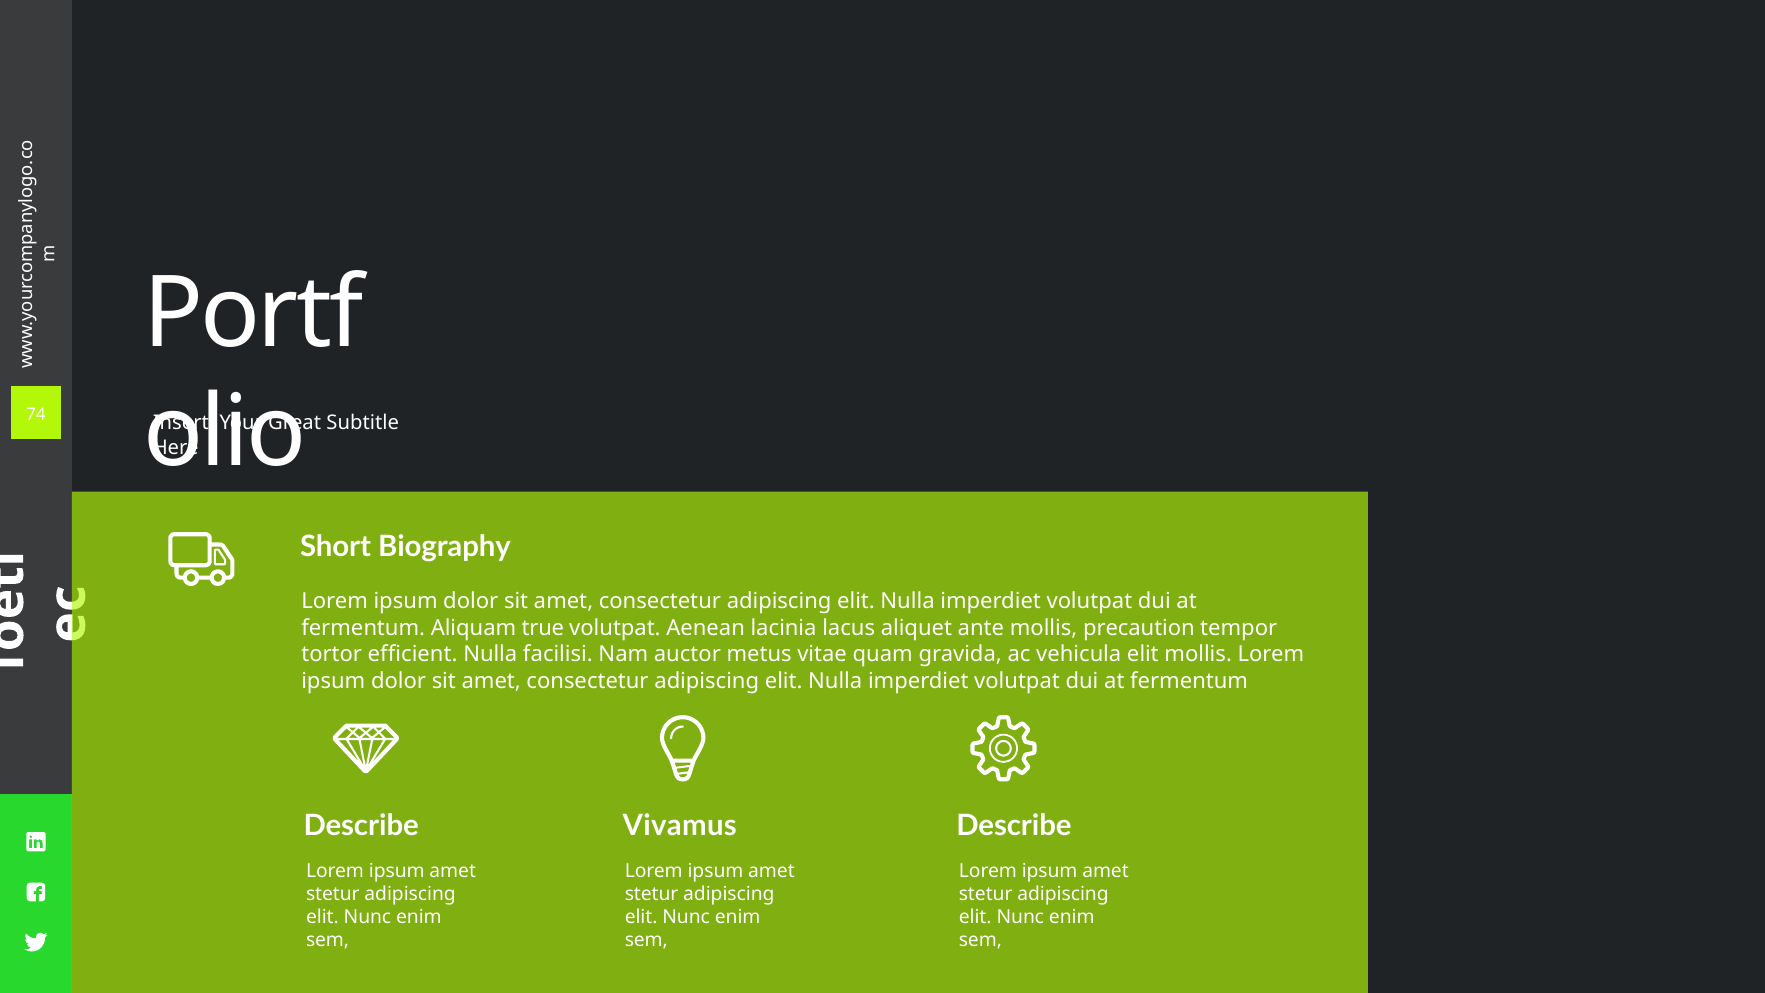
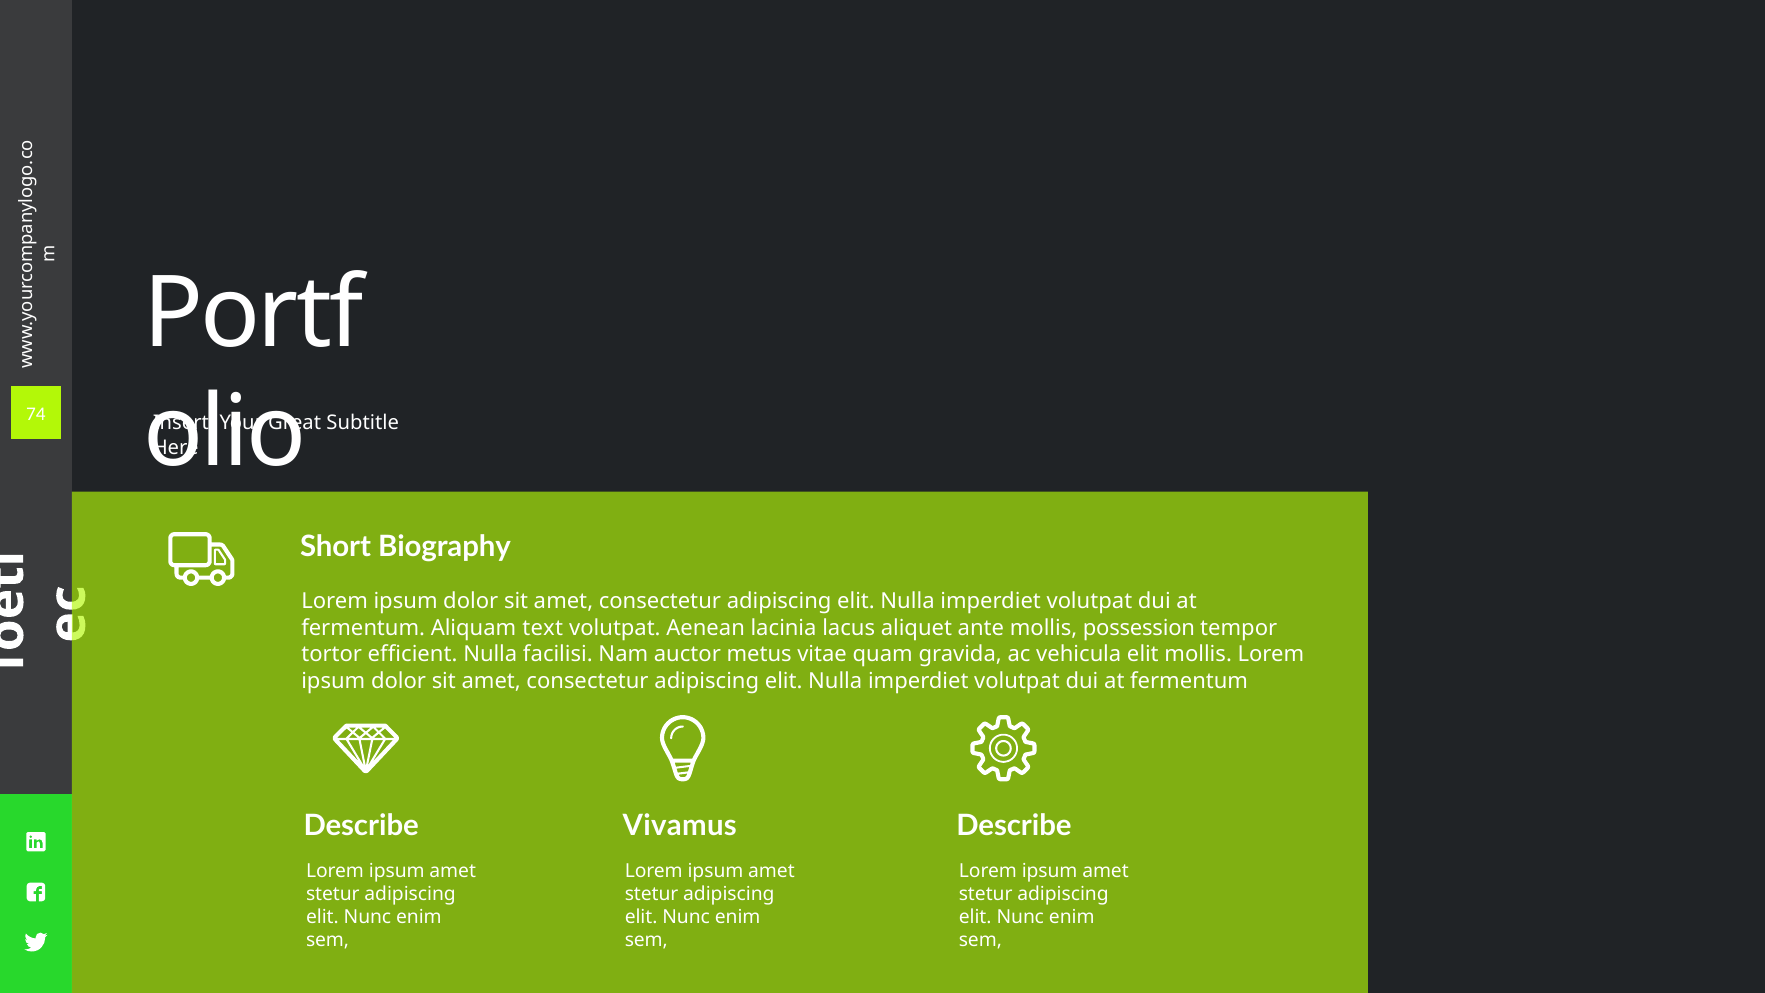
true: true -> text (543, 628)
precaution: precaution -> possession (1139, 628)
